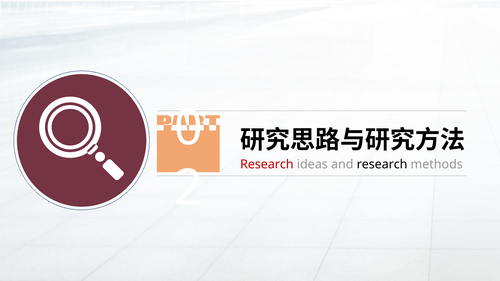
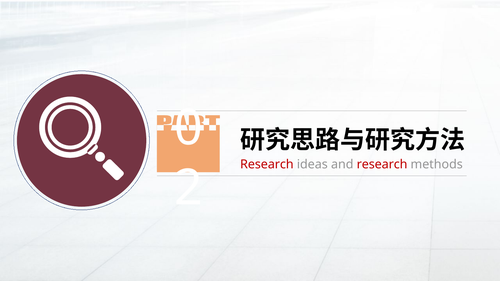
research colour: black -> red (382, 165)
